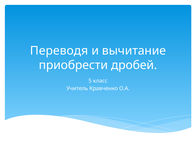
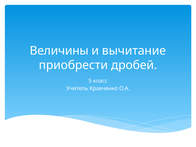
Переводя: Переводя -> Величины (59, 51)
